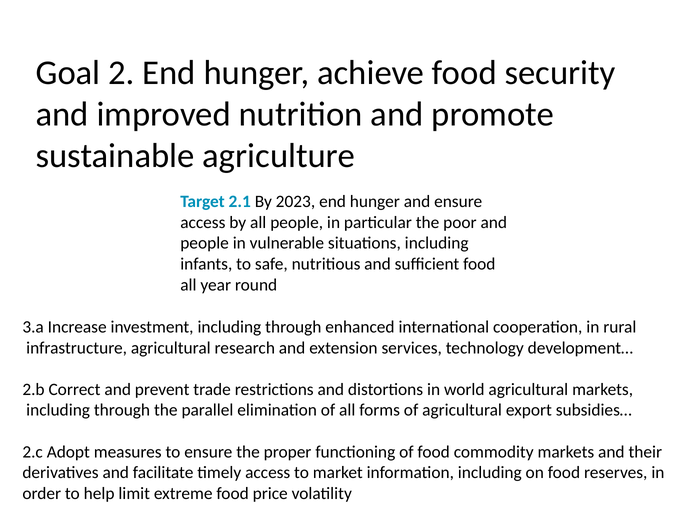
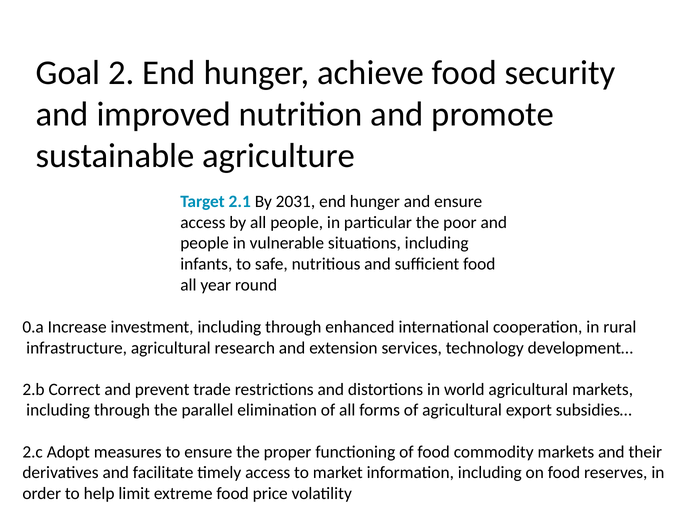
2023: 2023 -> 2031 (295, 202)
3.a: 3.a -> 0.a (33, 327)
